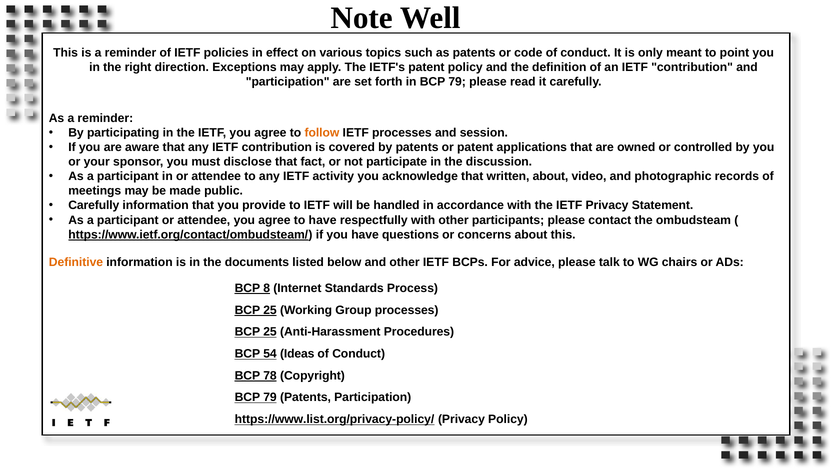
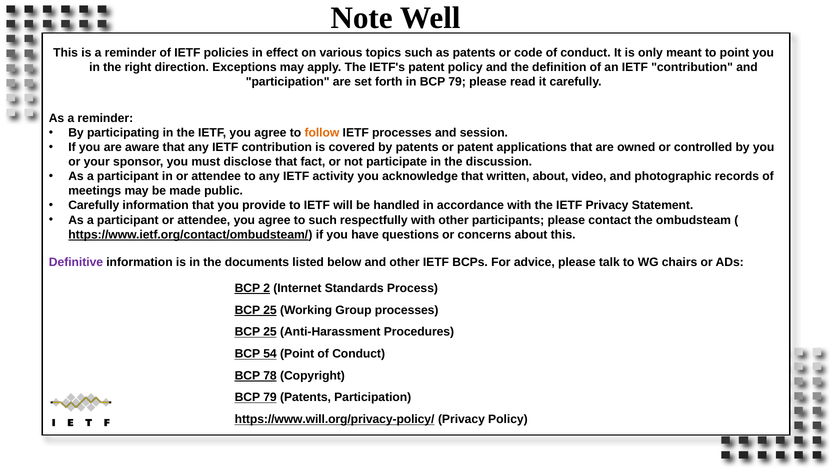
to have: have -> such (323, 220)
Definitive colour: orange -> purple (76, 262)
8: 8 -> 2 (267, 288)
54 Ideas: Ideas -> Point (297, 354)
https://www.list.org/privacy-policy/: https://www.list.org/privacy-policy/ -> https://www.will.org/privacy-policy/ (335, 419)
